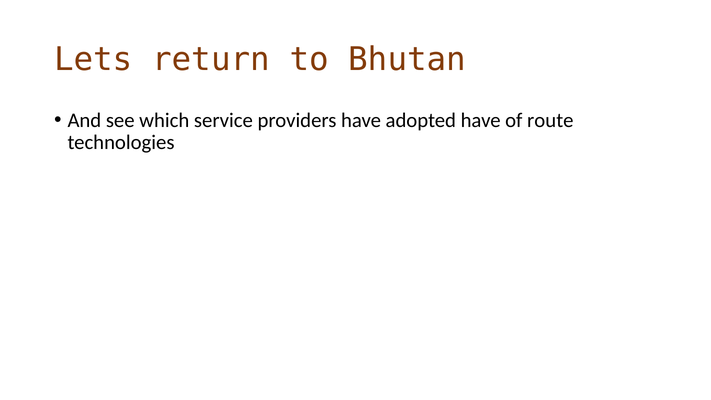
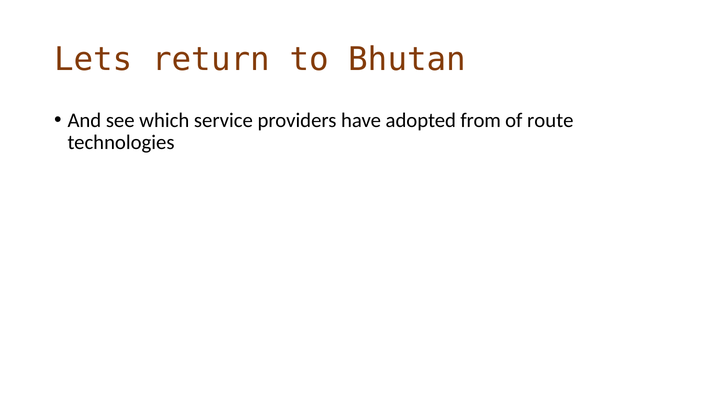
adopted have: have -> from (481, 120)
